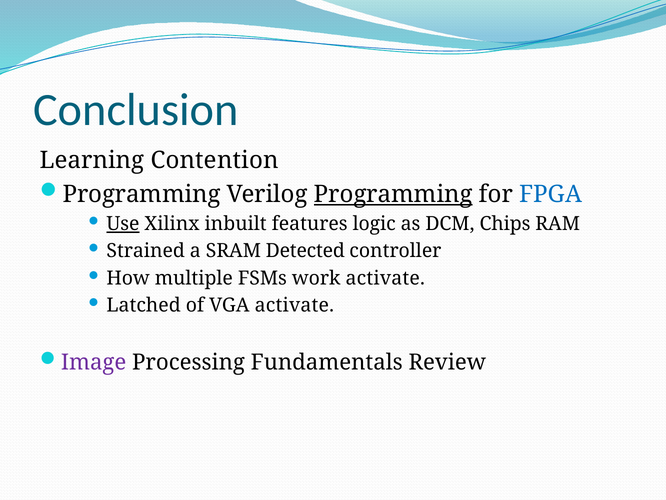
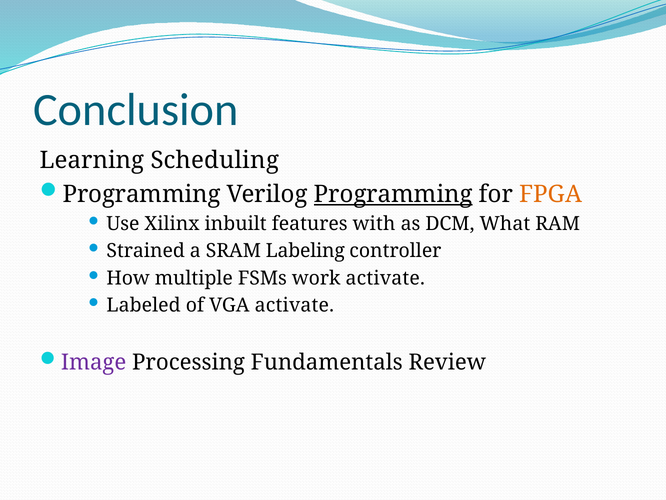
Contention: Contention -> Scheduling (215, 160)
FPGA colour: blue -> orange (551, 194)
Use underline: present -> none (123, 224)
logic: logic -> with (374, 224)
Chips: Chips -> What (505, 224)
Detected: Detected -> Labeling (305, 251)
Latched: Latched -> Labeled (144, 305)
